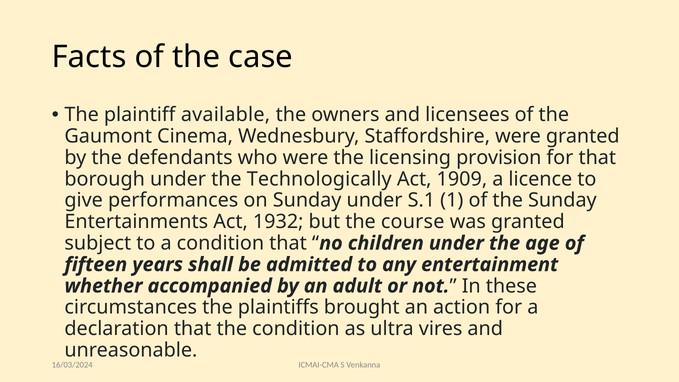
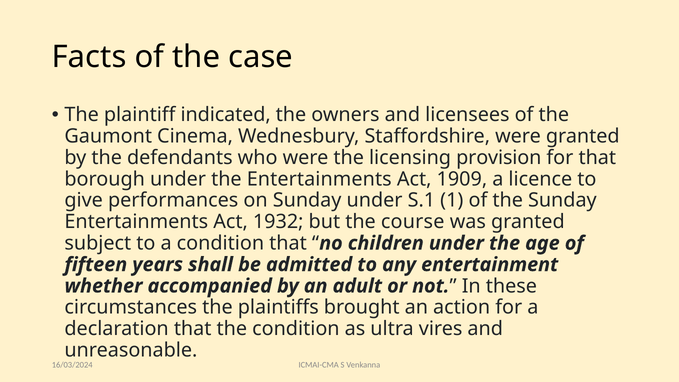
available: available -> indicated (226, 115)
the Technologically: Technologically -> Entertainments (319, 179)
